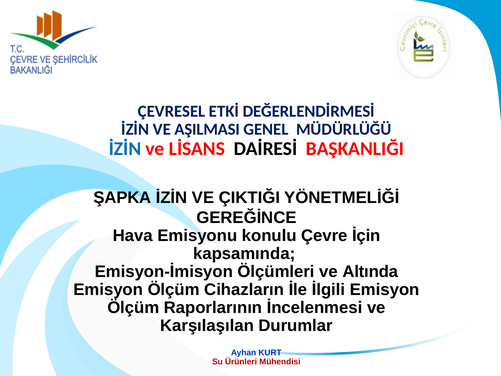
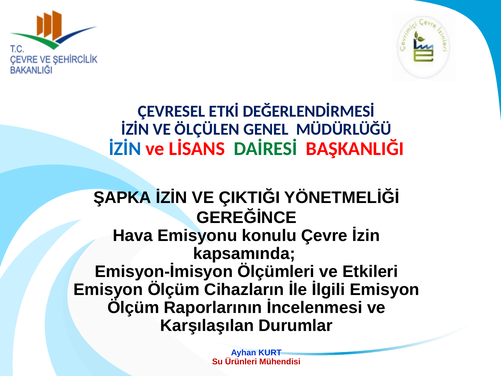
AŞILMASI: AŞILMASI -> ÖLÇÜLEN (207, 129)
DAİRESİ colour: black -> green (266, 149)
İçin: İçin -> İzin (366, 235)
Altında: Altında -> Etkileri (370, 271)
